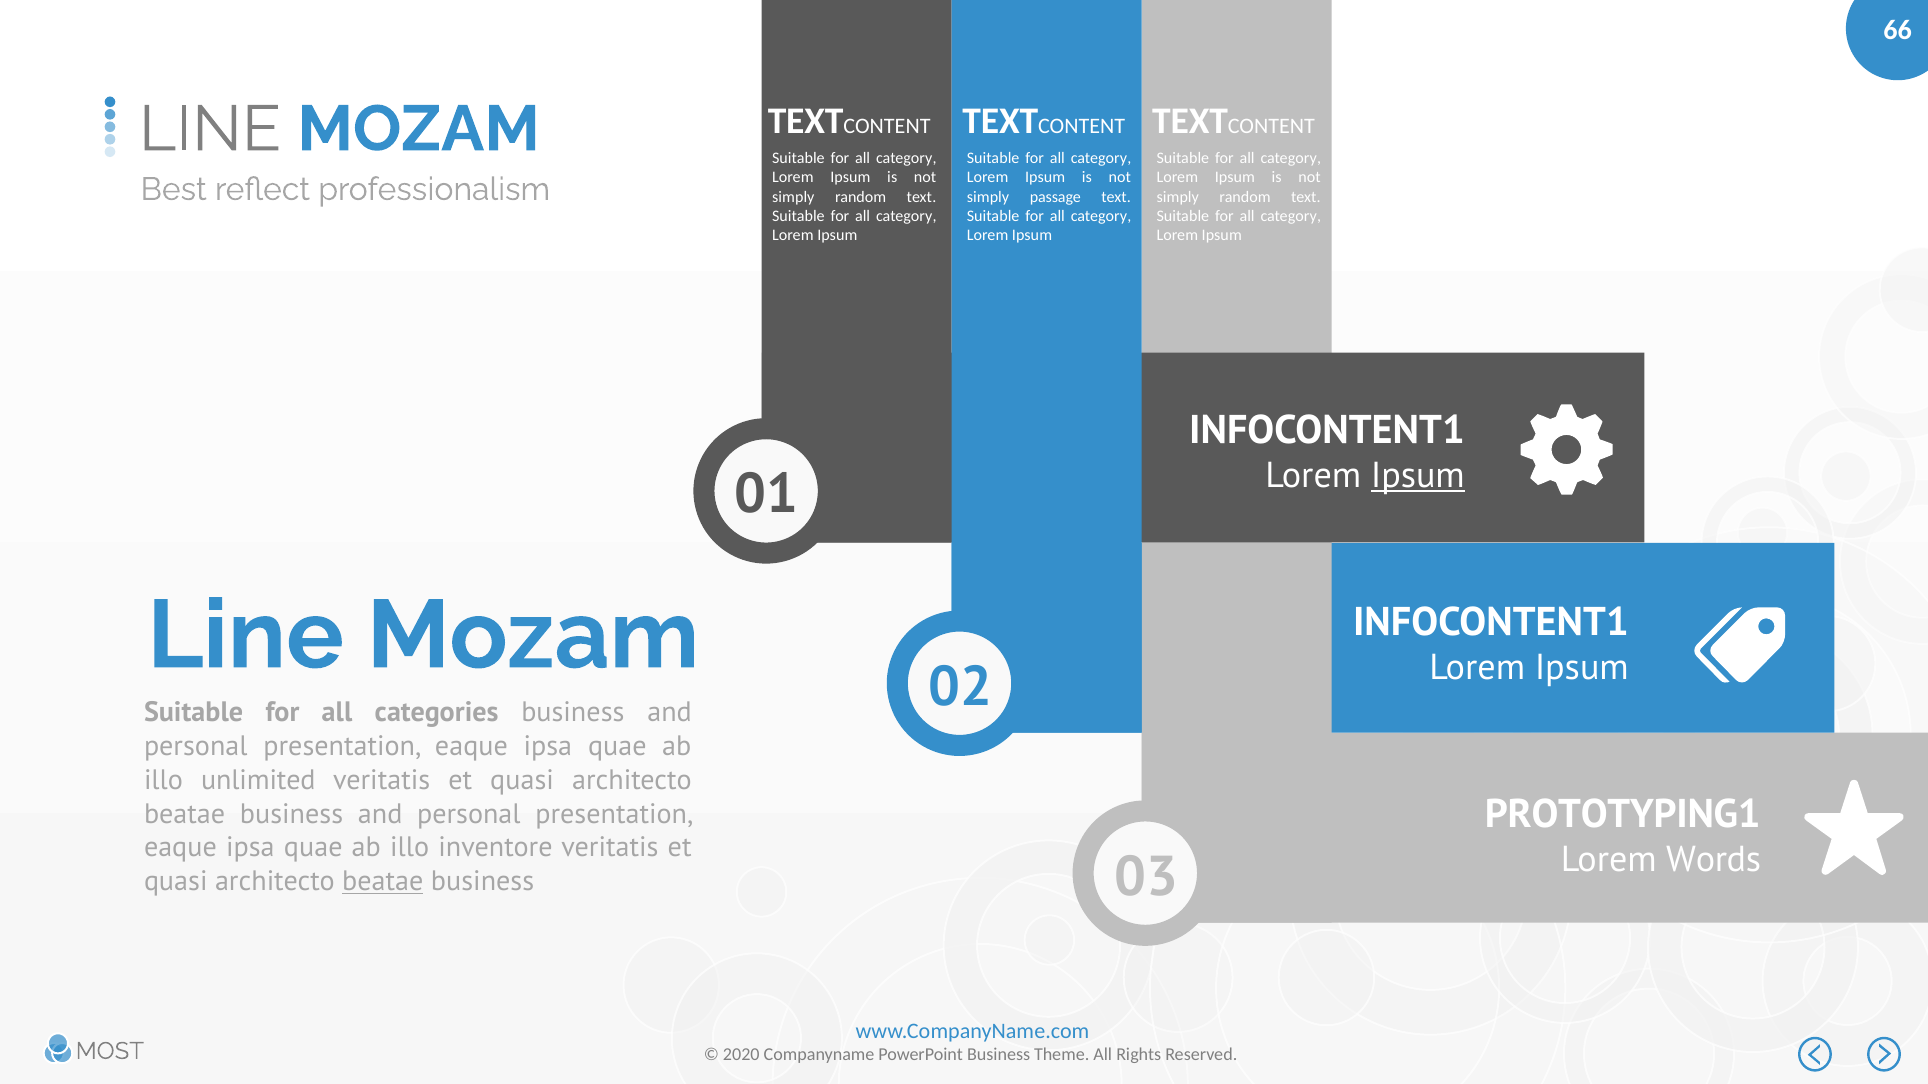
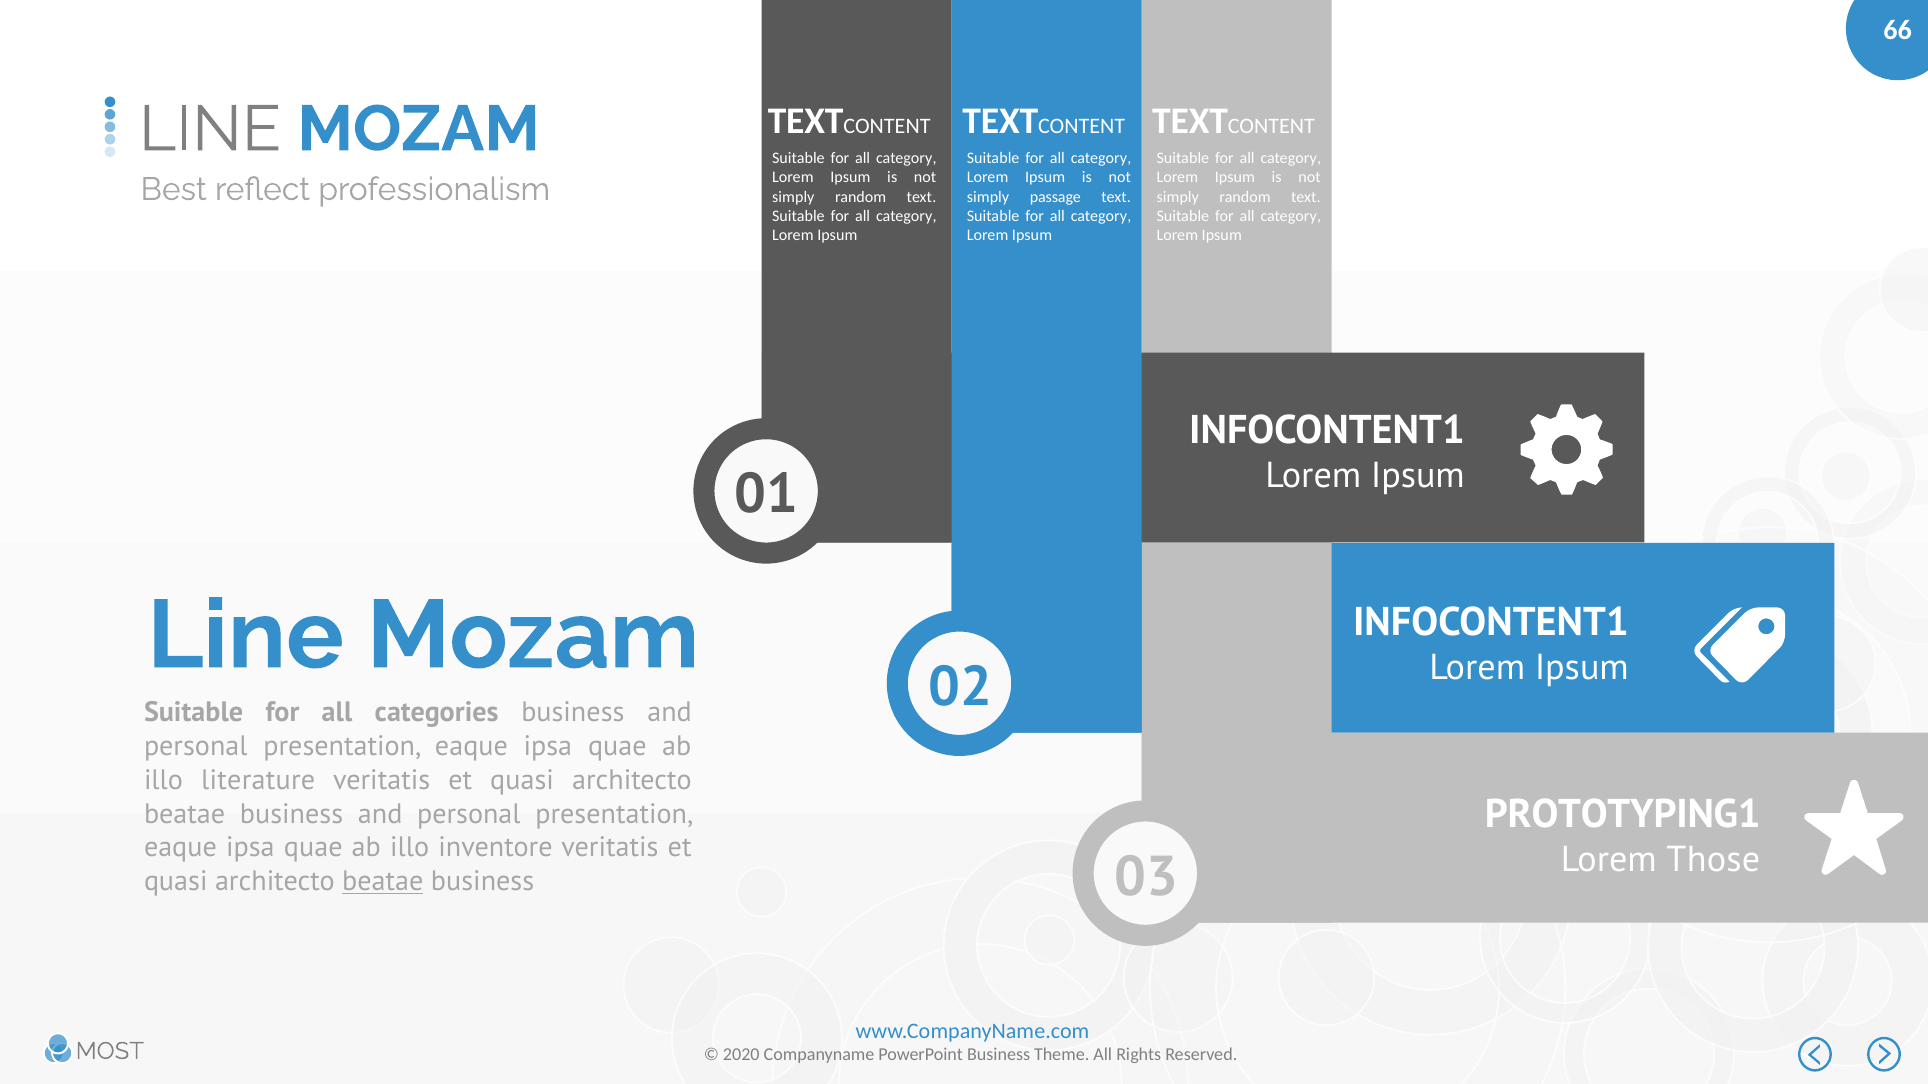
Ipsum underline: present -> none (1418, 476)
unlimited: unlimited -> literature (258, 780)
Words: Words -> Those (1713, 860)
